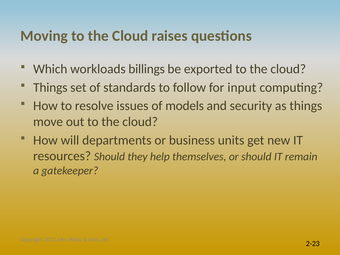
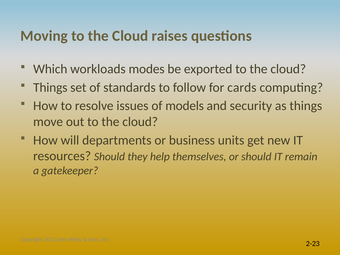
billings: billings -> modes (147, 69)
input: input -> cards (242, 87)
